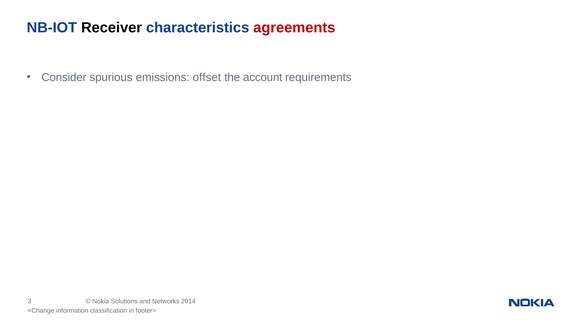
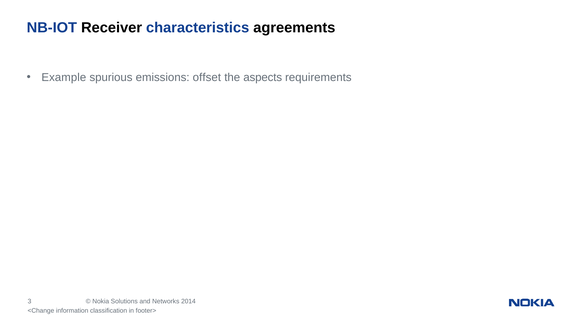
agreements colour: red -> black (294, 28)
Consider: Consider -> Example (64, 77)
account: account -> aspects (263, 77)
